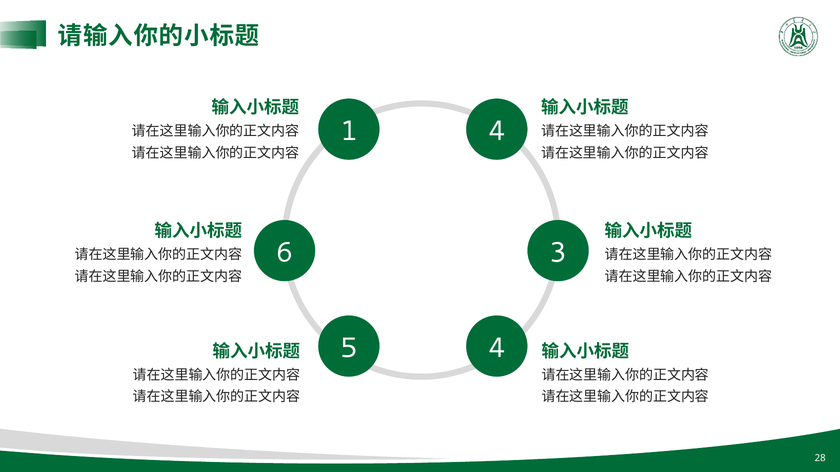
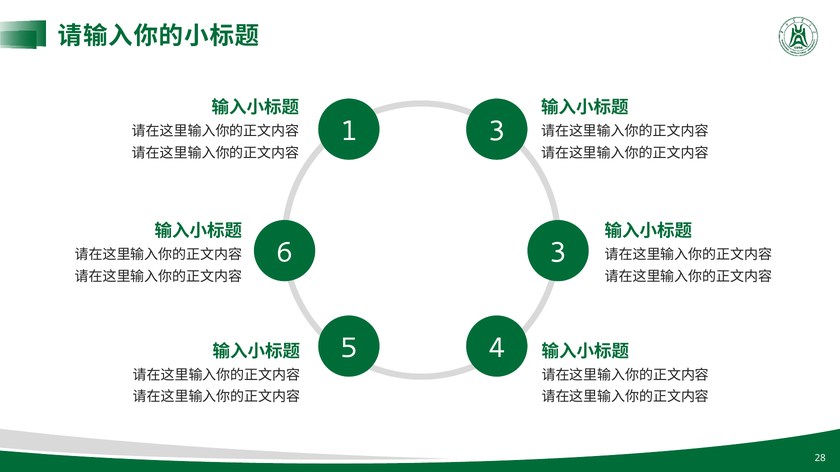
1 4: 4 -> 3 (497, 131)
